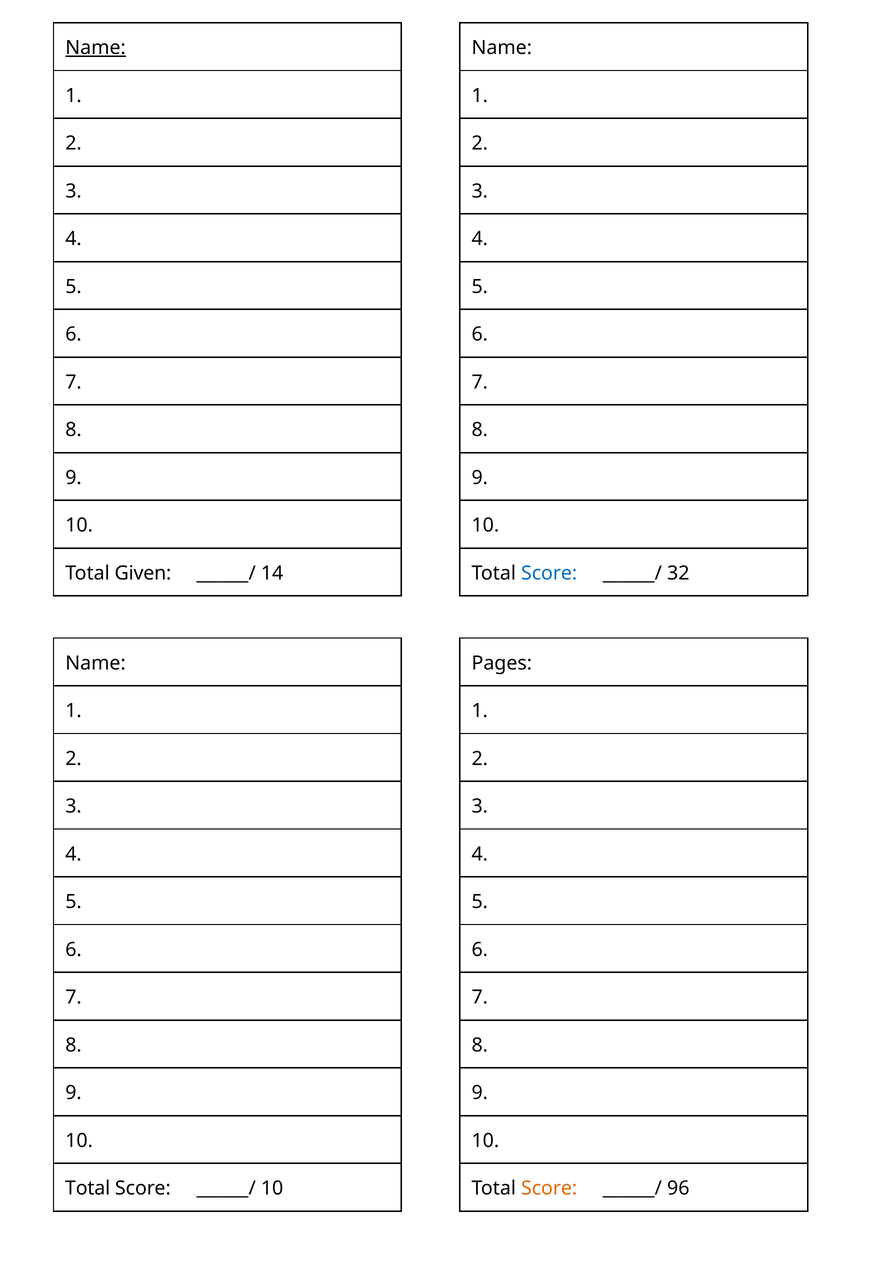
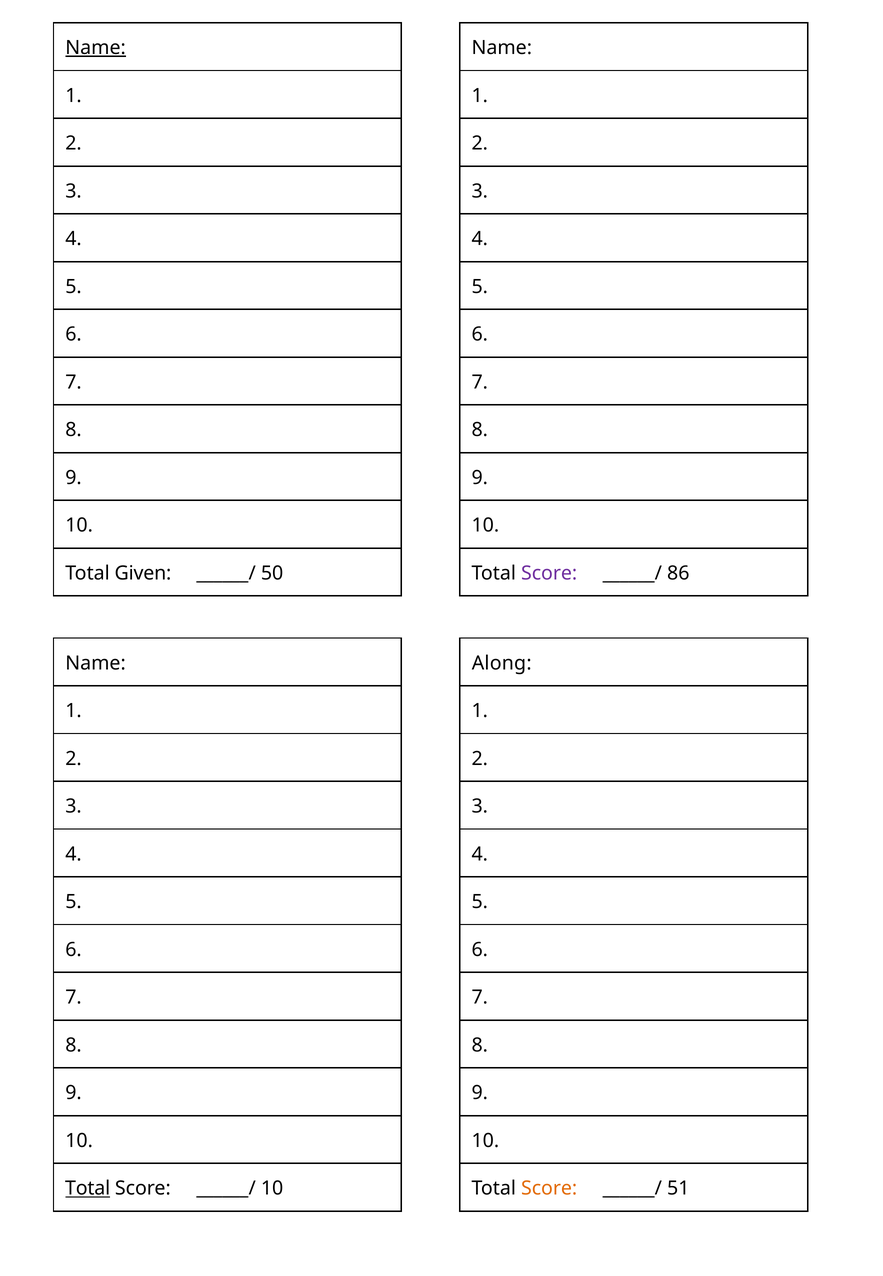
14: 14 -> 50 (272, 573)
Score colour: blue -> purple (549, 573)
32: 32 -> 86 (678, 573)
Pages: Pages -> Along (502, 663)
Total underline: none -> present (88, 1188)
96: 96 -> 51 (678, 1188)
